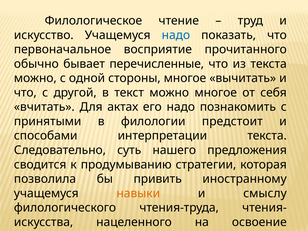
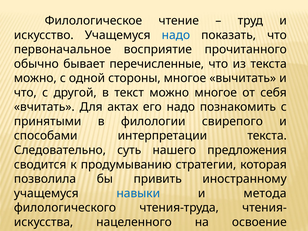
предстоит: предстоит -> свирепого (232, 121)
навыки colour: orange -> blue (138, 193)
смыслу: смыслу -> метода (265, 193)
